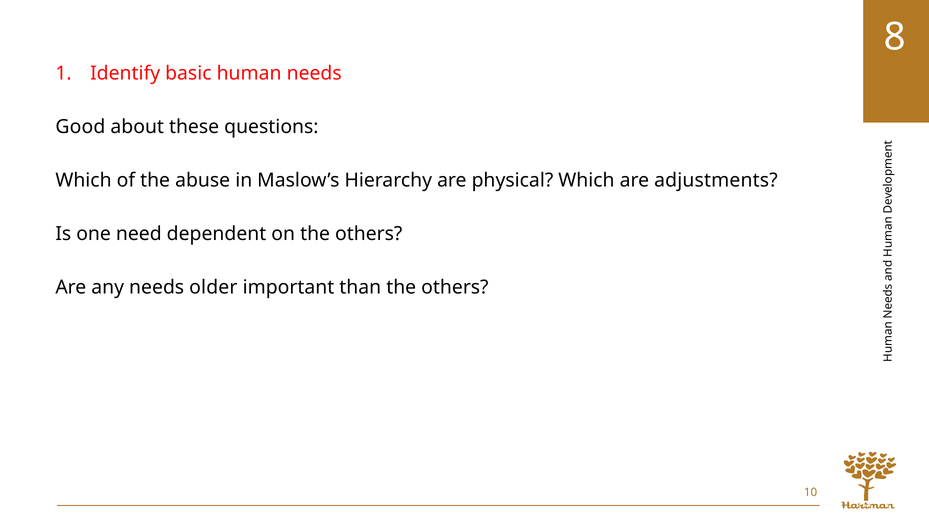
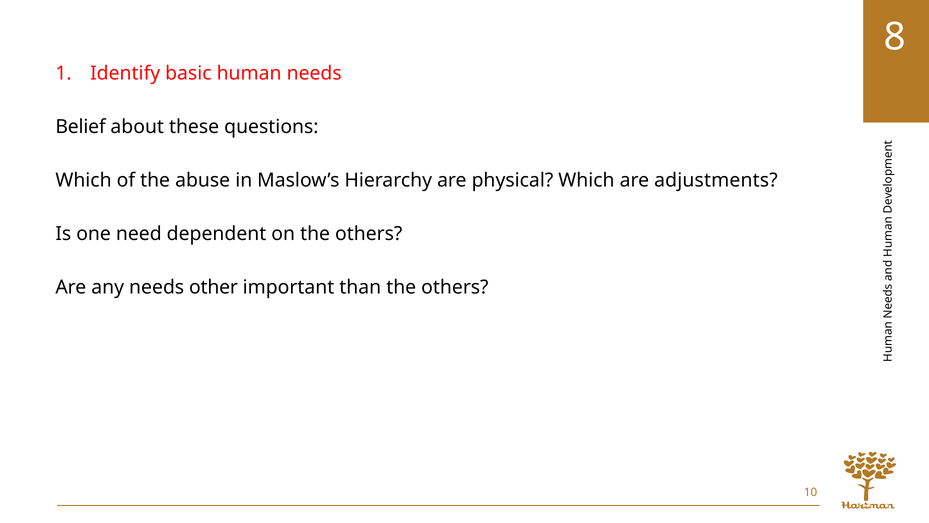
Good: Good -> Belief (80, 127)
older: older -> other (214, 287)
